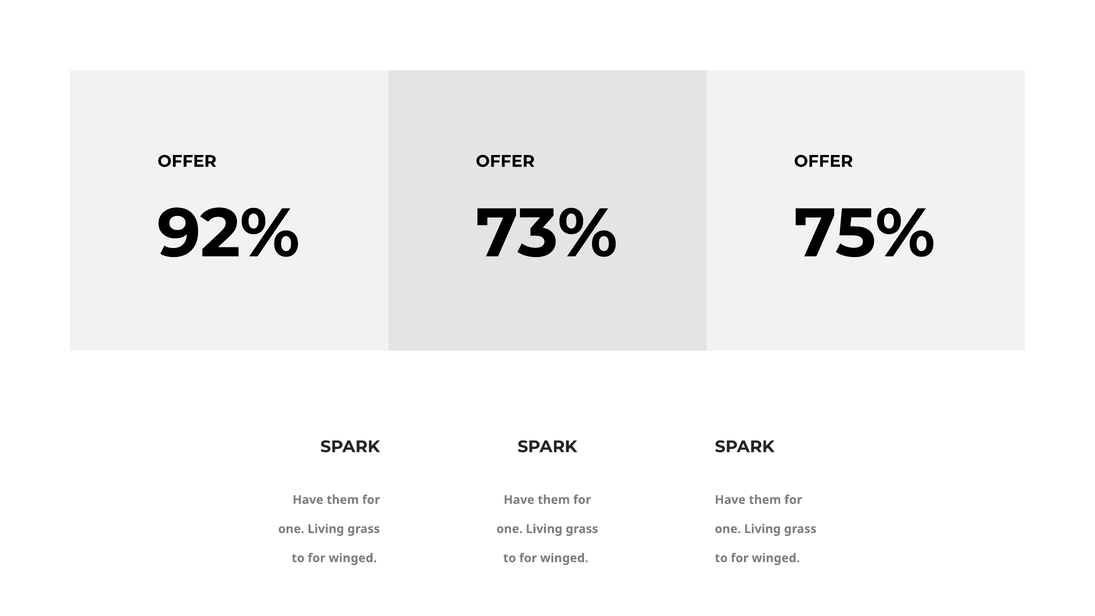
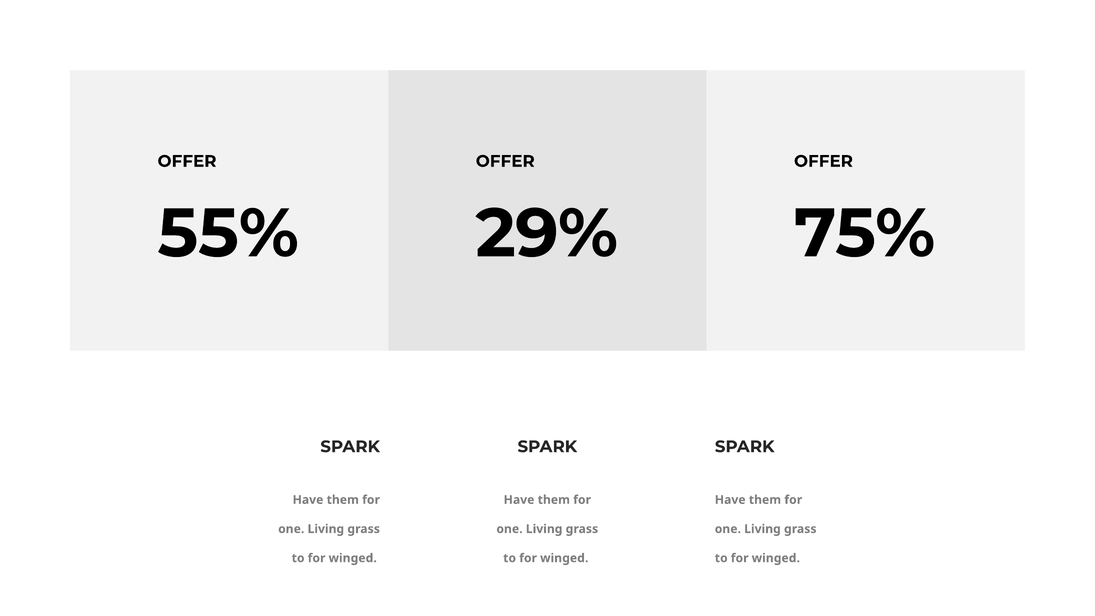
92%: 92% -> 55% (228, 234)
73%: 73% -> 29% (547, 234)
